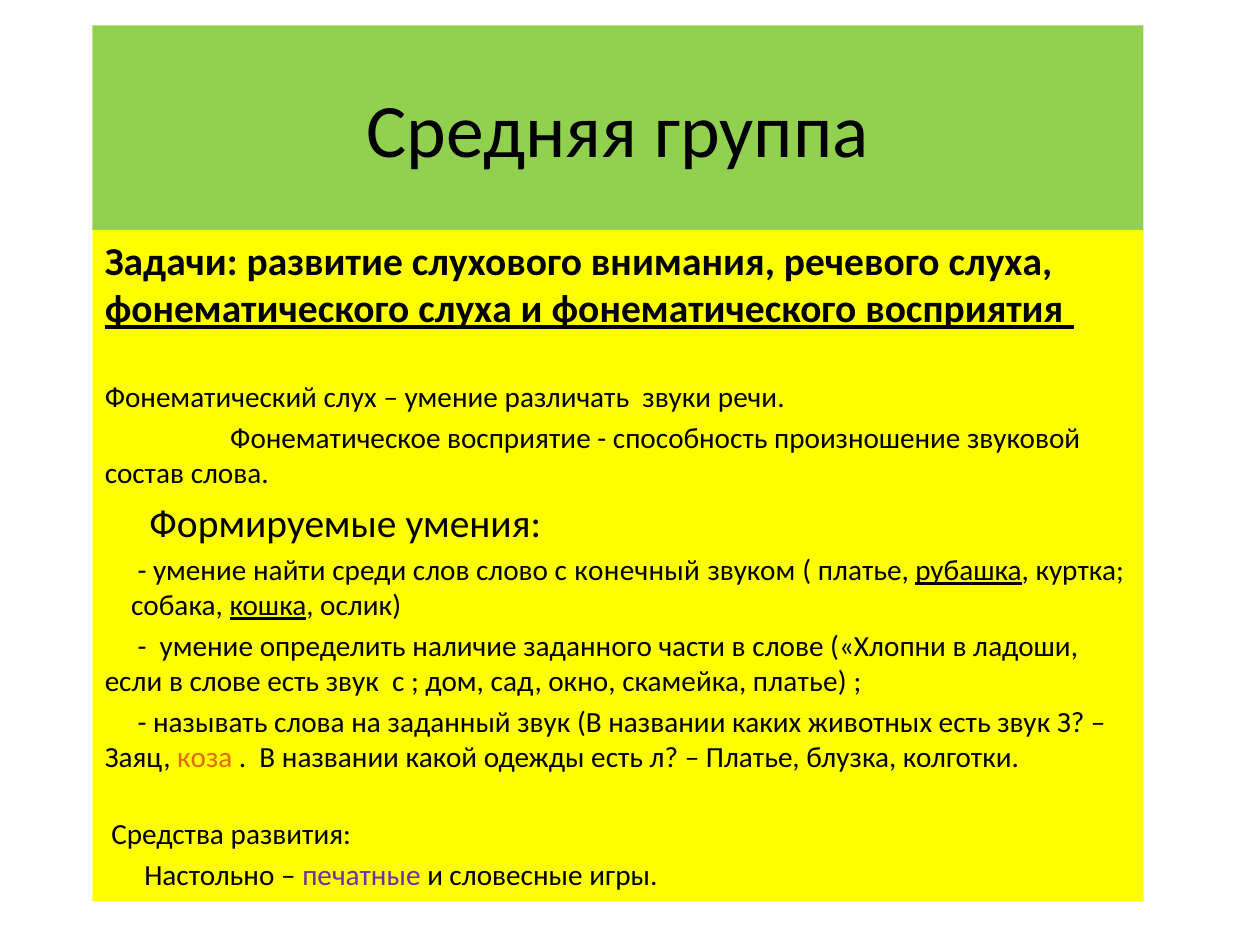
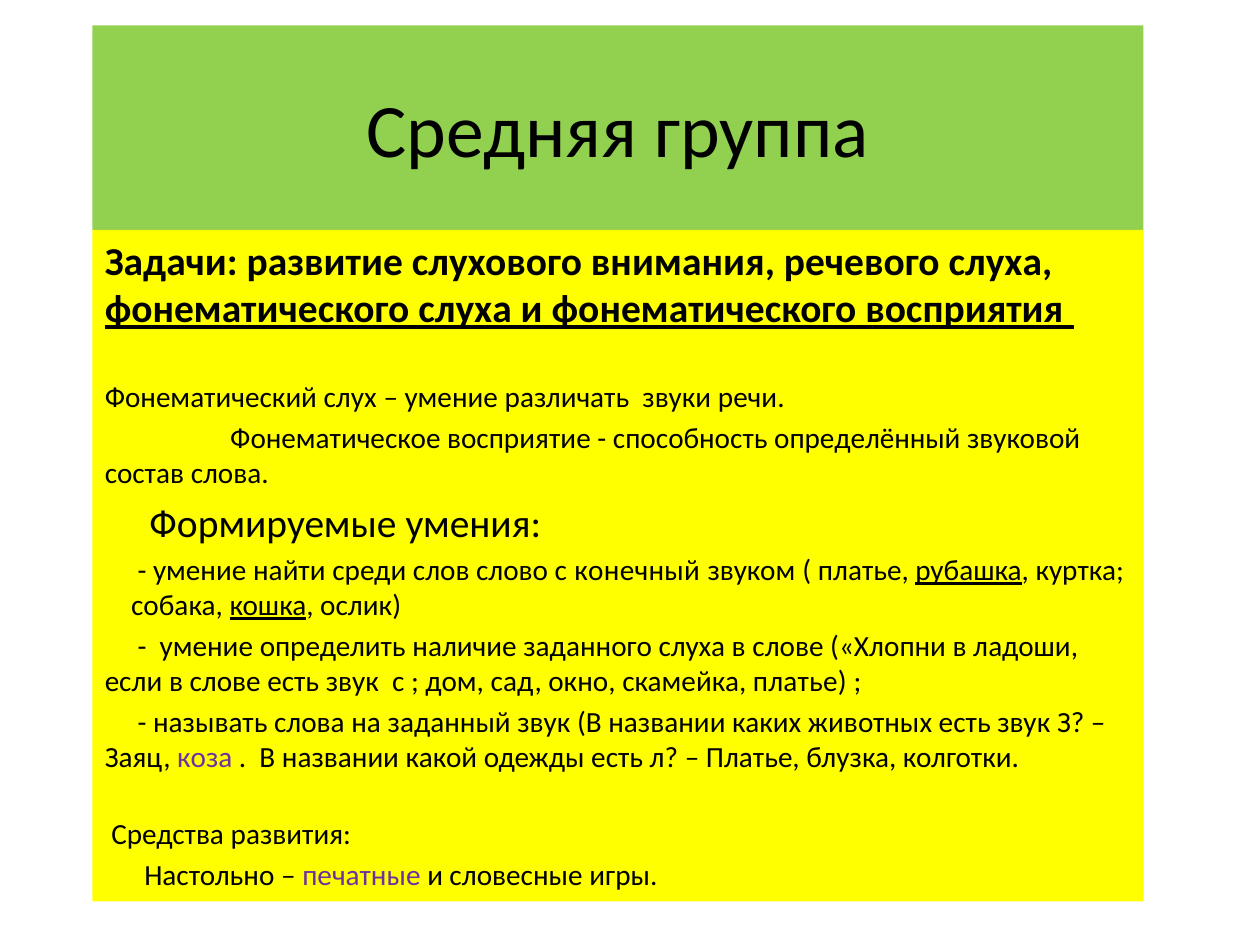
произношение: произношение -> определённый (867, 439)
заданного части: части -> слуха (692, 647)
коза colour: orange -> purple (205, 758)
